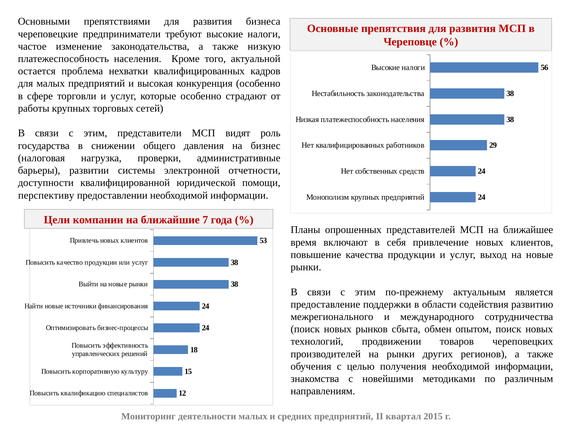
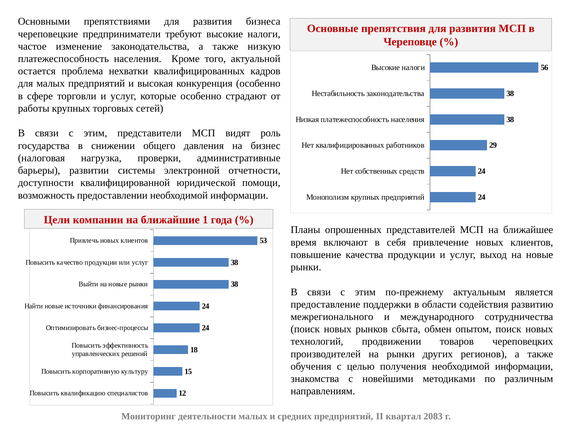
перспективу: перспективу -> возможность (46, 195)
7: 7 -> 1 (205, 220)
2015: 2015 -> 2083 (433, 416)
